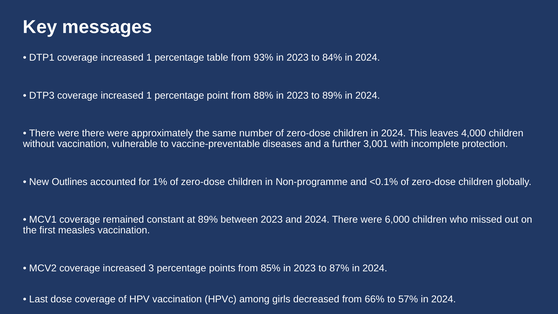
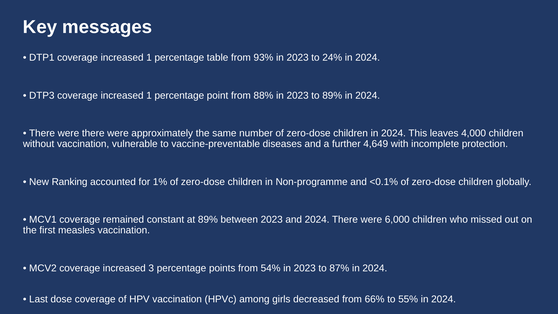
84%: 84% -> 24% (332, 58)
3,001: 3,001 -> 4,649 (376, 144)
Outlines: Outlines -> Ranking (70, 182)
85%: 85% -> 54% (271, 268)
57%: 57% -> 55% (408, 299)
